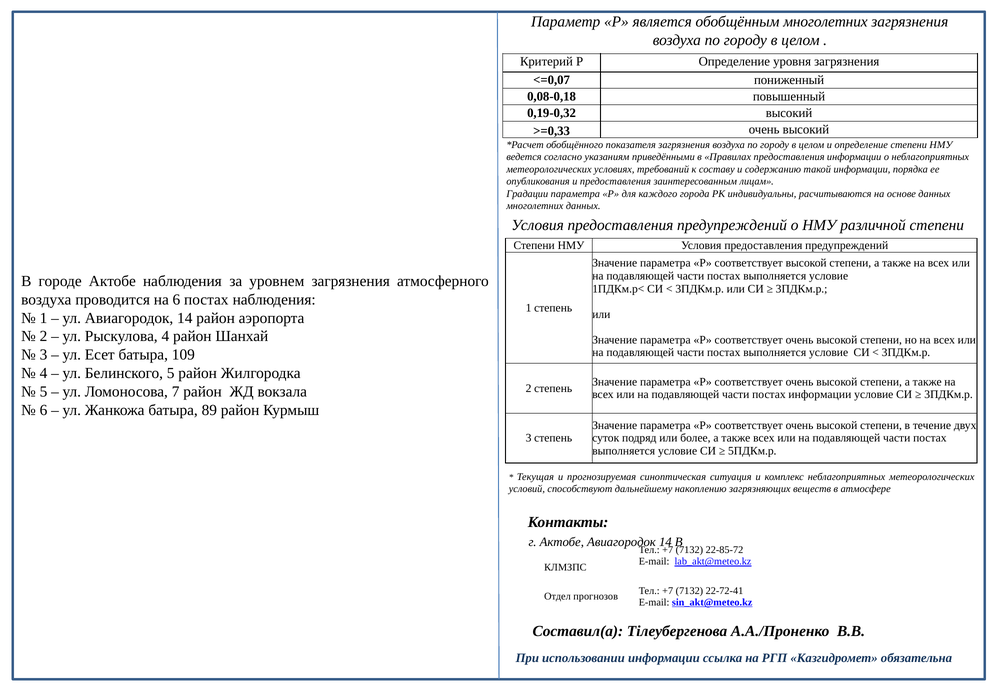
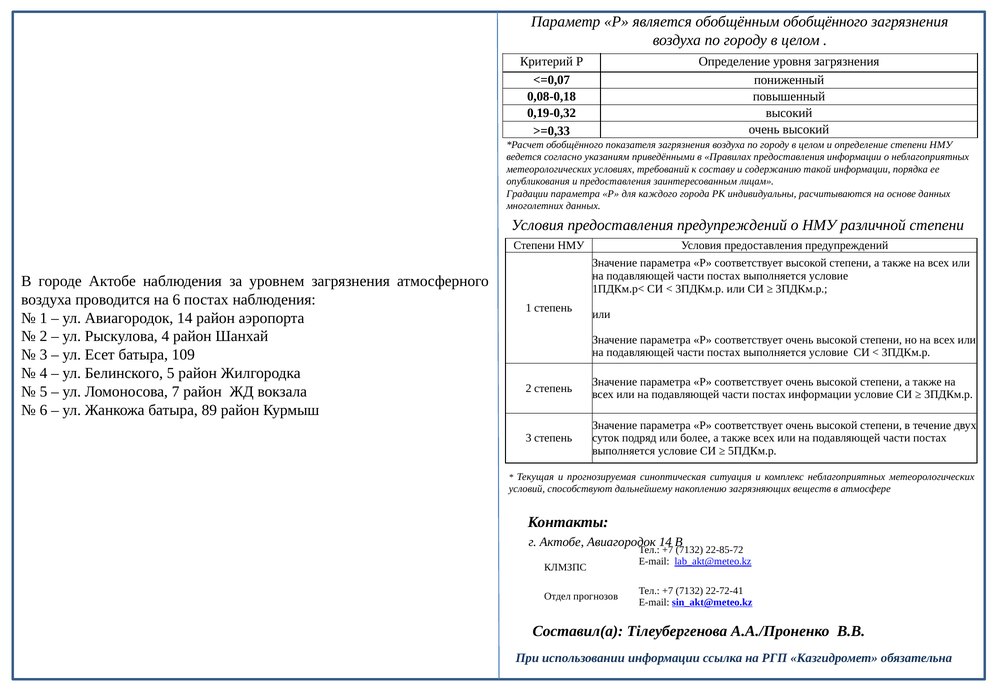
обобщённым многолетних: многолетних -> обобщённого (825, 22)
